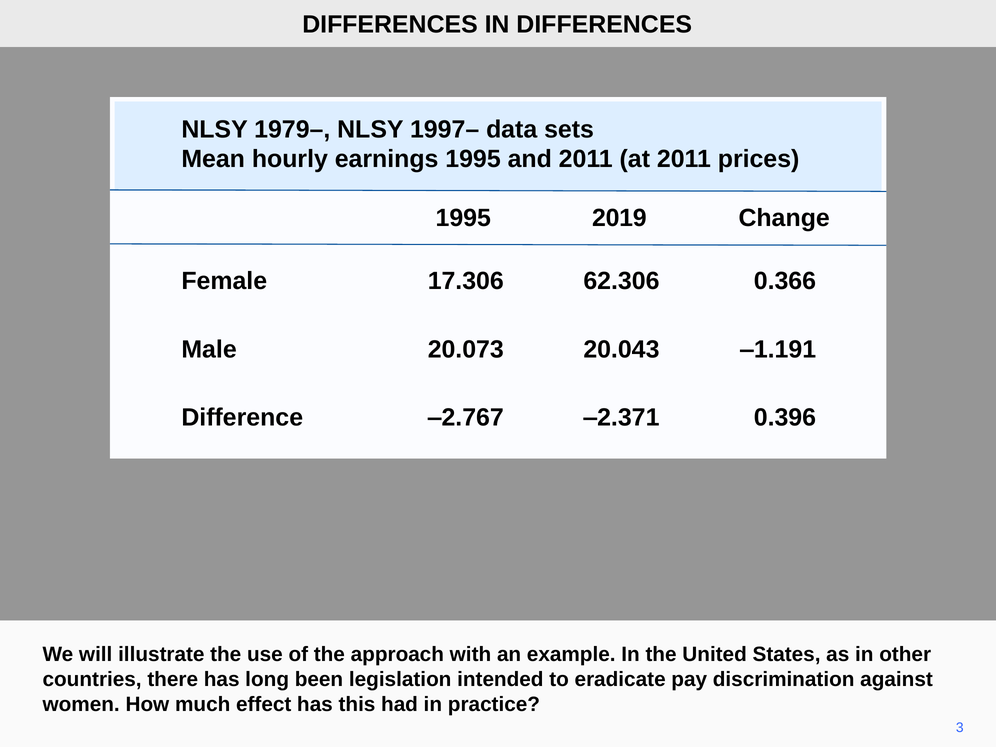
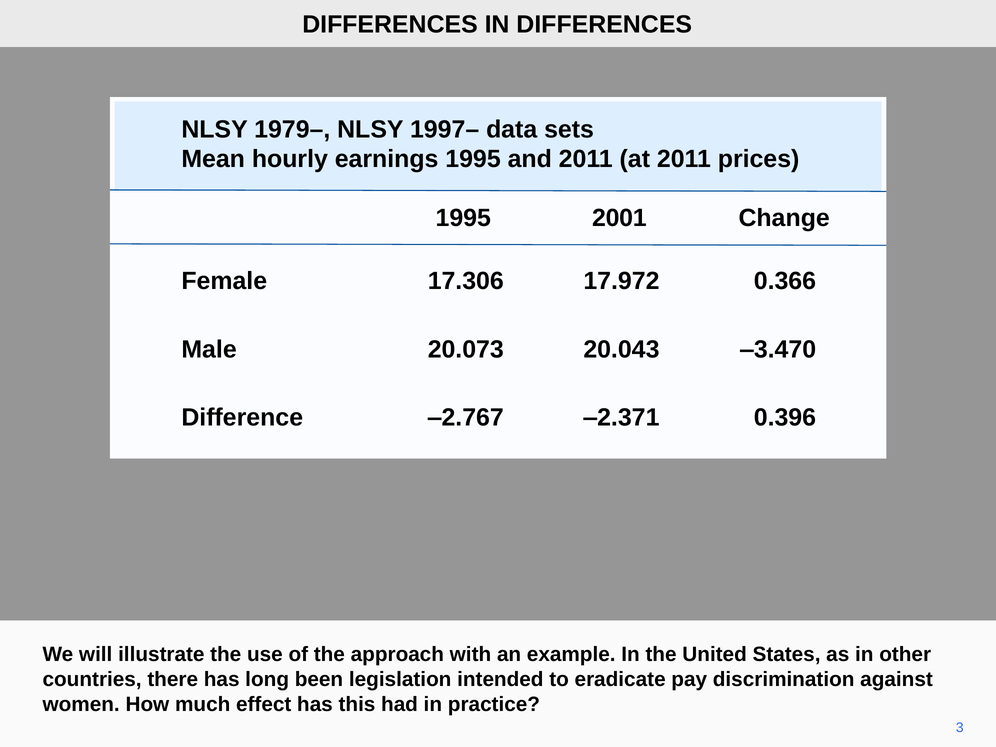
2019: 2019 -> 2001 (619, 218)
62.306: 62.306 -> 17.972 (621, 281)
‒1.191: ‒1.191 -> ‒3.470 (778, 349)
